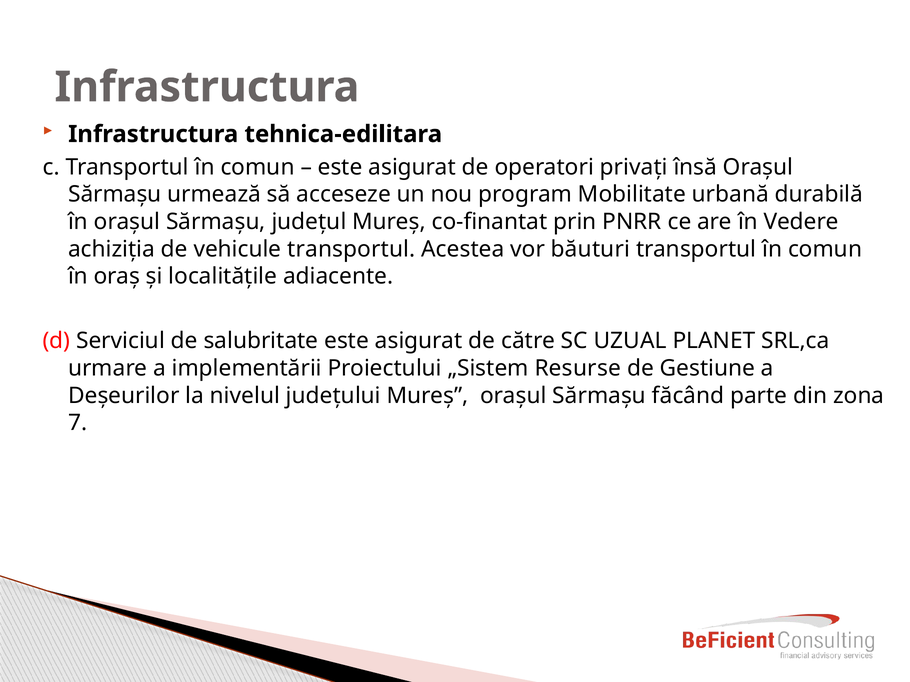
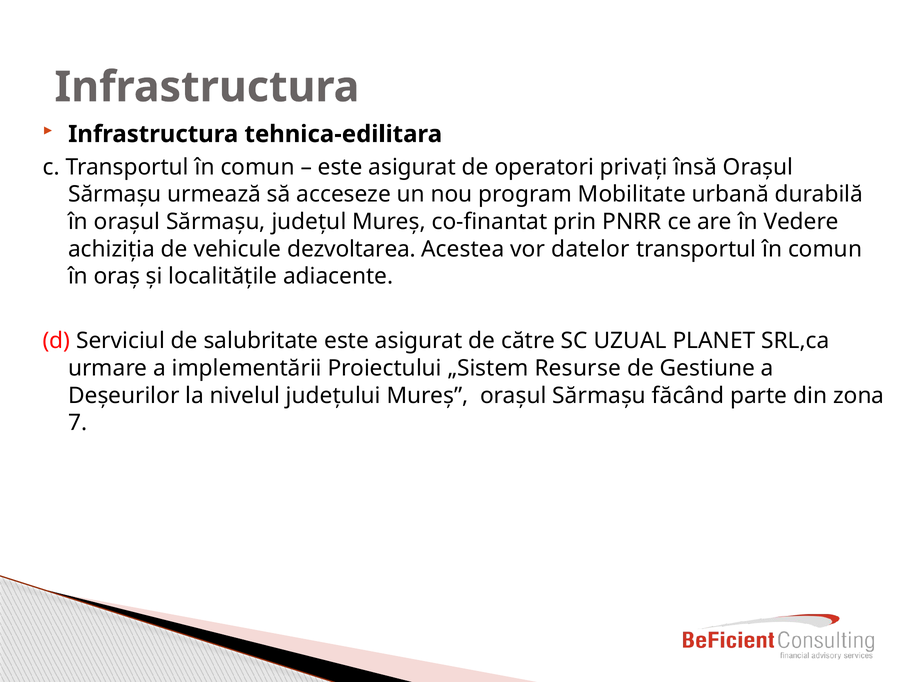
vehicule transportul: transportul -> dezvoltarea (352, 249)
băuturi: băuturi -> datelor (590, 249)
